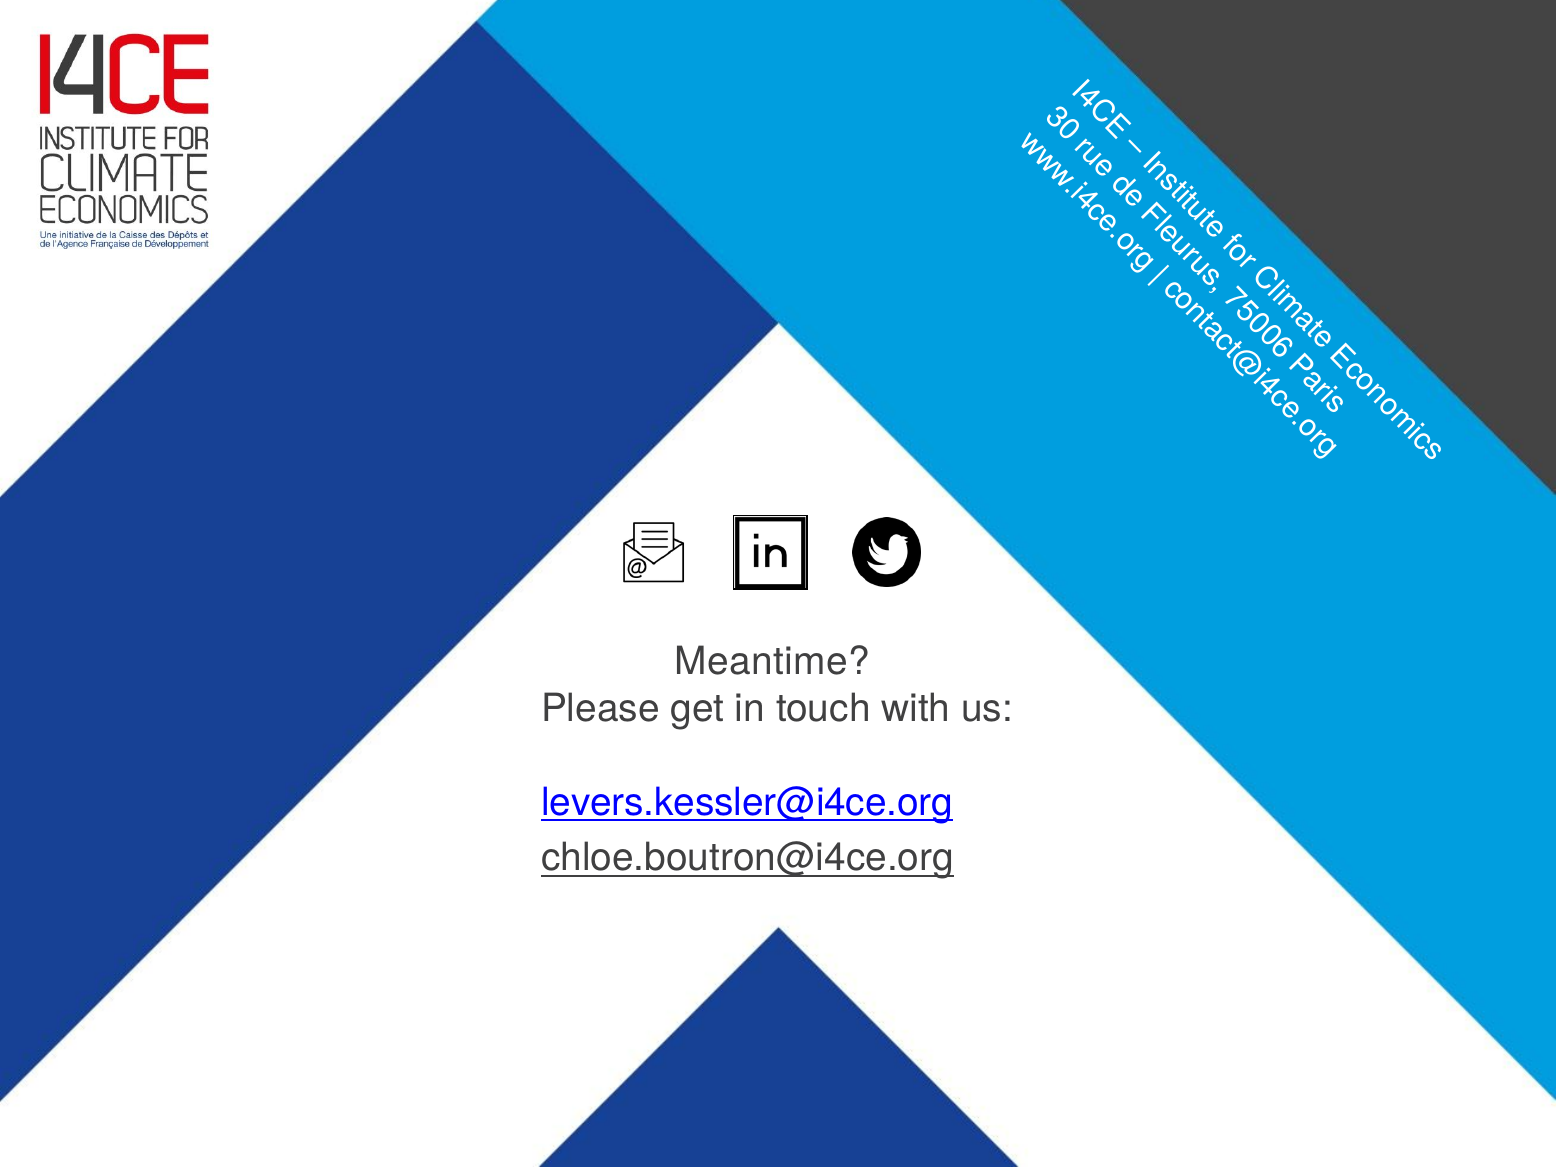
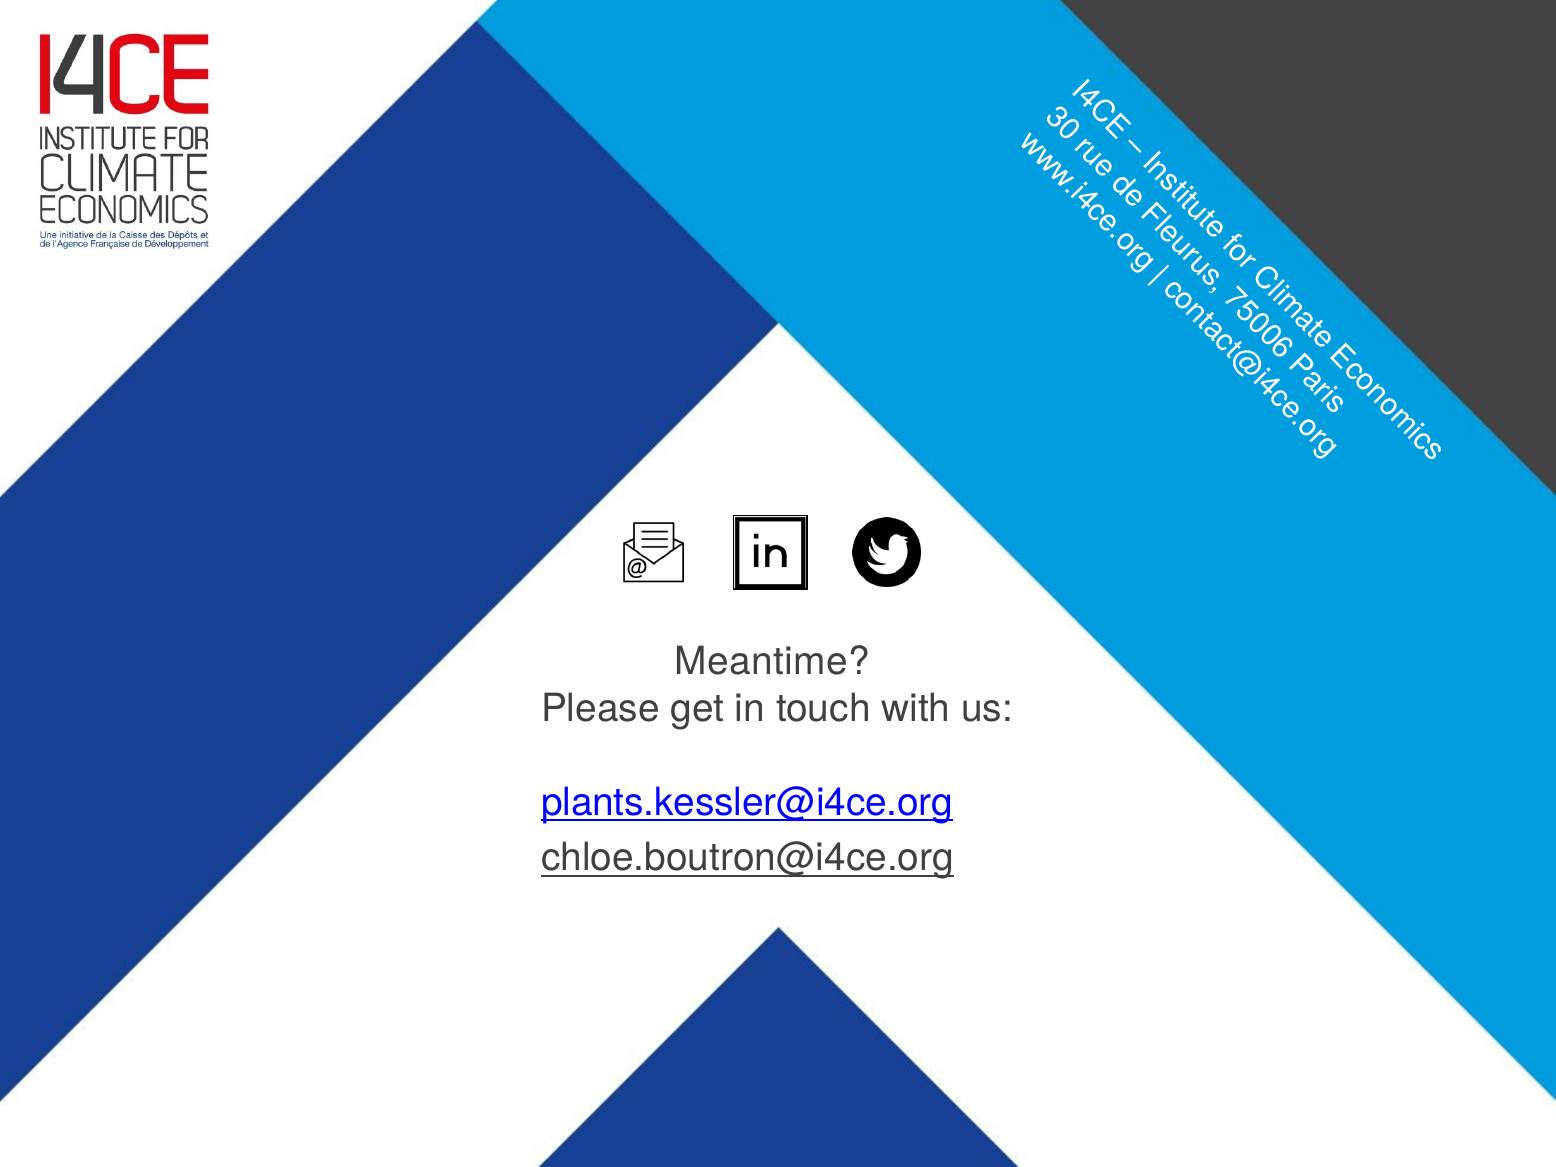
levers.kessler@i4ce.org: levers.kessler@i4ce.org -> plants.kessler@i4ce.org (747, 802)
